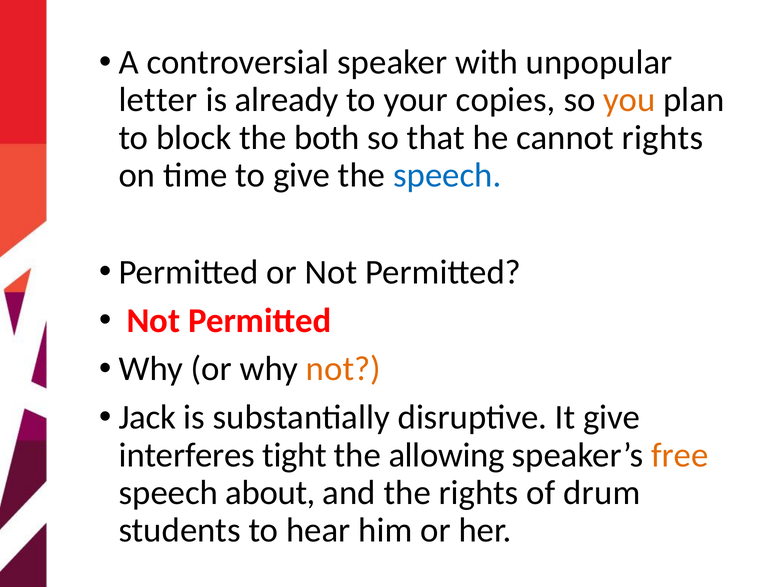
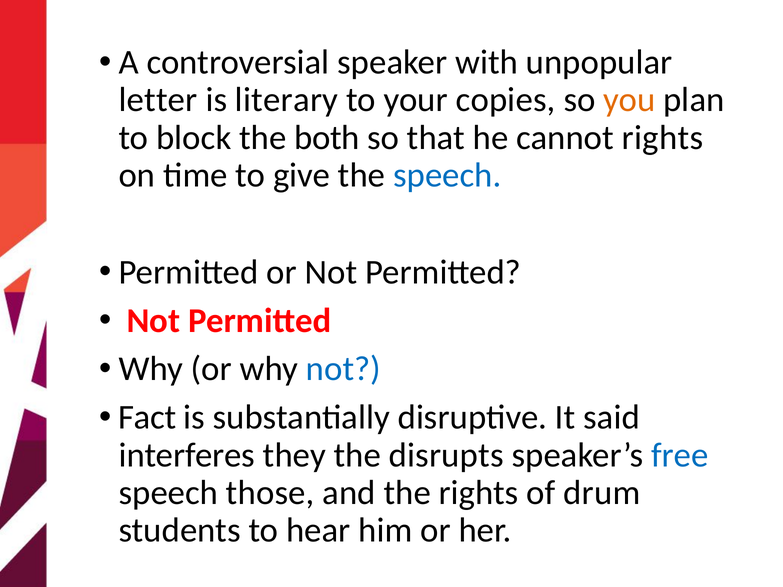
already: already -> literary (287, 100)
not colour: orange -> blue (343, 369)
Jack: Jack -> Fact (147, 418)
It give: give -> said (612, 418)
tight: tight -> they (294, 455)
allowing: allowing -> disrupts (446, 455)
free colour: orange -> blue (680, 455)
about: about -> those (270, 493)
